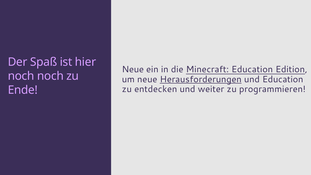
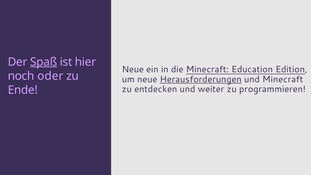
Spaß underline: none -> present (44, 62)
noch noch: noch -> oder (50, 76)
und Education: Education -> Minecraft (283, 79)
